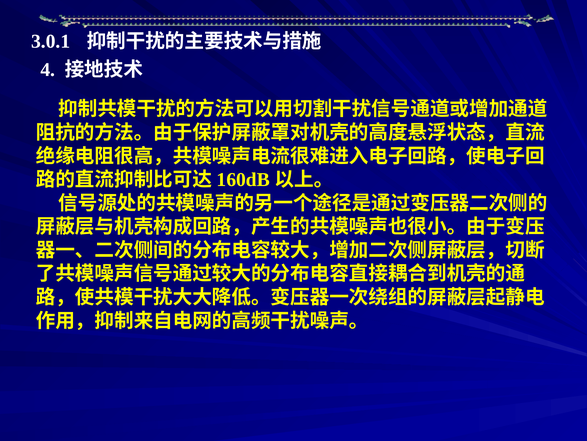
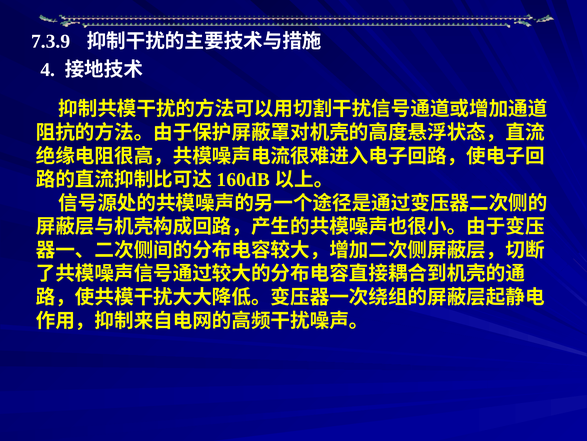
3.0.1: 3.0.1 -> 7.3.9 (51, 41)
